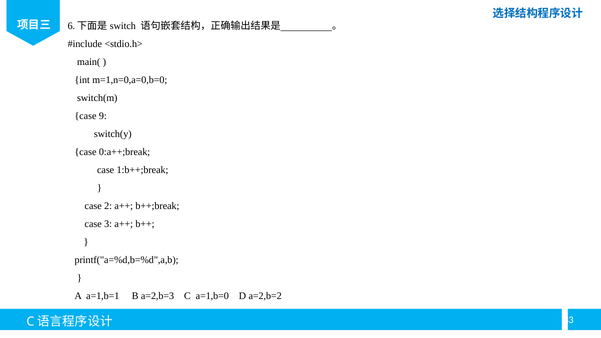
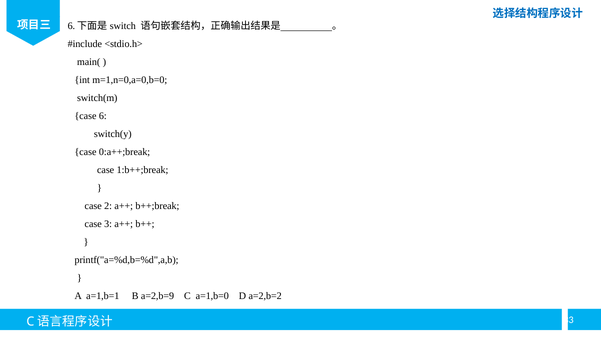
9: 9 -> 6 (103, 116)
a=2,b=3: a=2,b=3 -> a=2,b=9 (158, 296)
